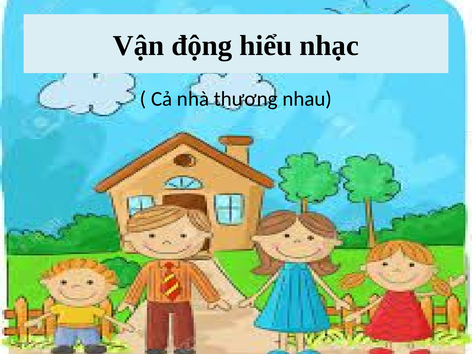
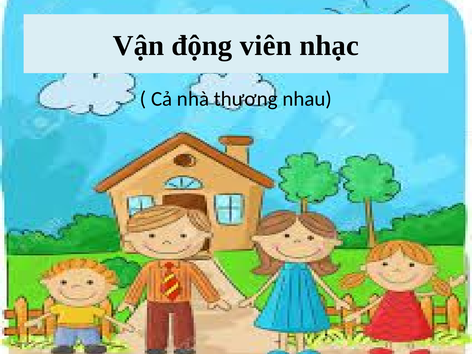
hiểu: hiểu -> viên (266, 46)
